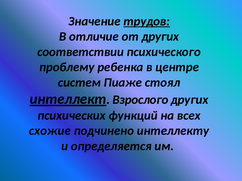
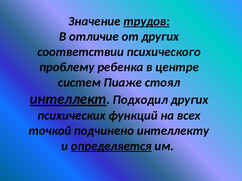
Взрослого: Взрослого -> Подходил (140, 100)
схожие: схожие -> точкой (50, 131)
определяется underline: none -> present (111, 146)
